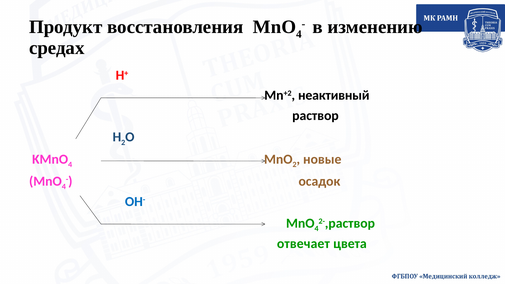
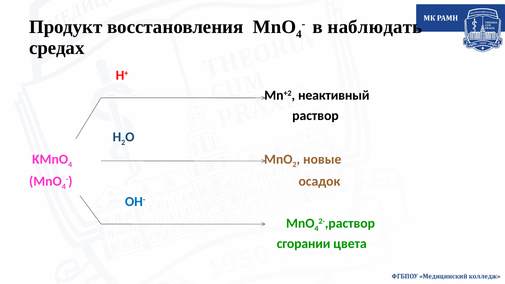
изменению: изменению -> наблюдать (375, 27)
отвечает: отвечает -> сгорании (304, 244)
